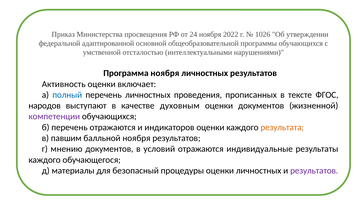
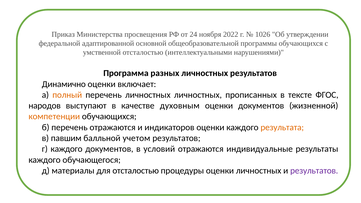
Программа ноября: ноября -> разных (165, 73)
Активность: Активность -> Динамично (64, 84)
полный colour: blue -> orange (67, 95)
личностных проведения: проведения -> личностных (198, 95)
компетенции colour: purple -> orange (54, 117)
балльной ноября: ноября -> учетом (136, 138)
г мнению: мнению -> каждого (67, 149)
для безопасный: безопасный -> отсталостью (136, 171)
